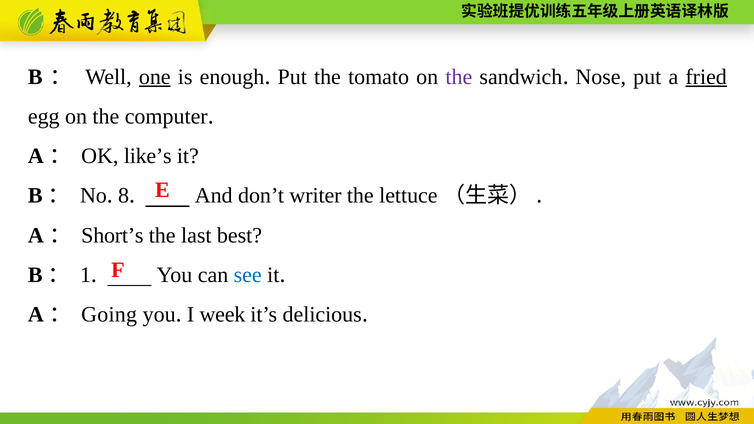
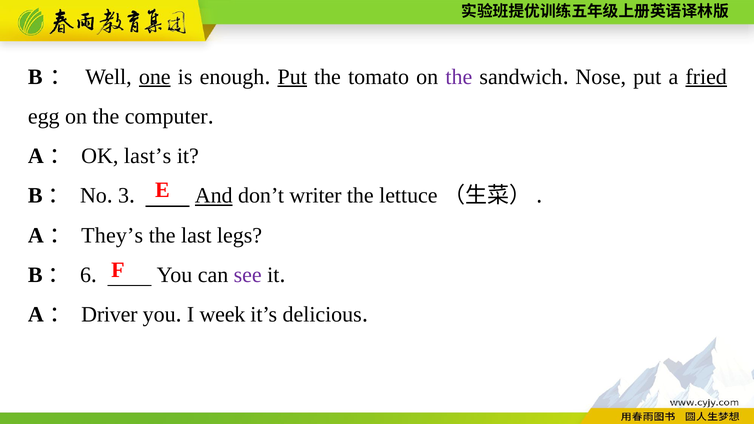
Put underline: none -> present (292, 77)
like’s: like’s -> last’s (148, 156)
8: 8 -> 3 (124, 196)
And underline: none -> present (214, 196)
Short’s: Short’s -> They’s (112, 235)
best: best -> legs (240, 235)
1: 1 -> 6 (86, 275)
see colour: blue -> purple (248, 275)
Going: Going -> Driver (109, 315)
